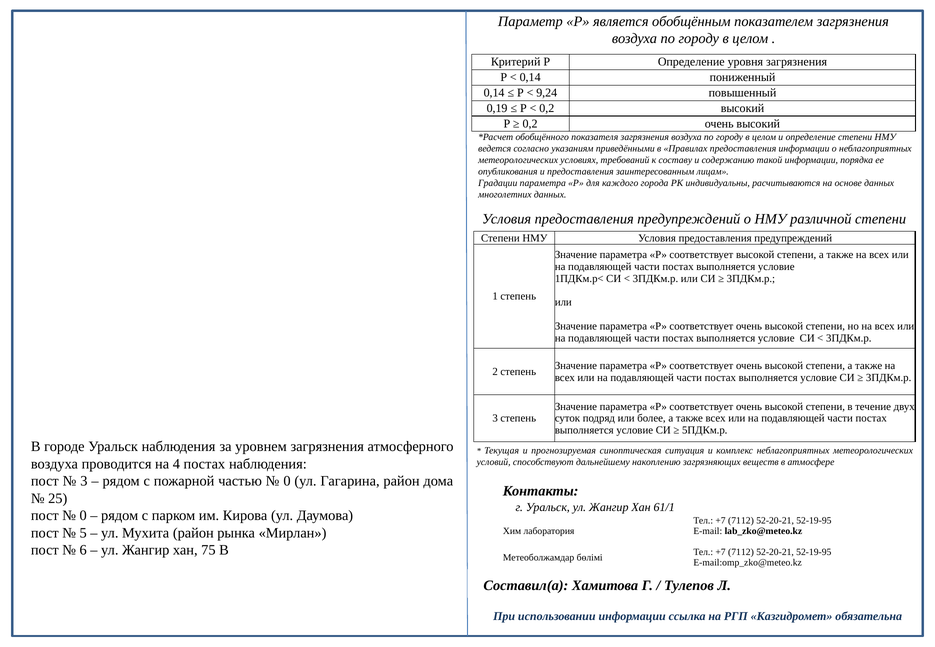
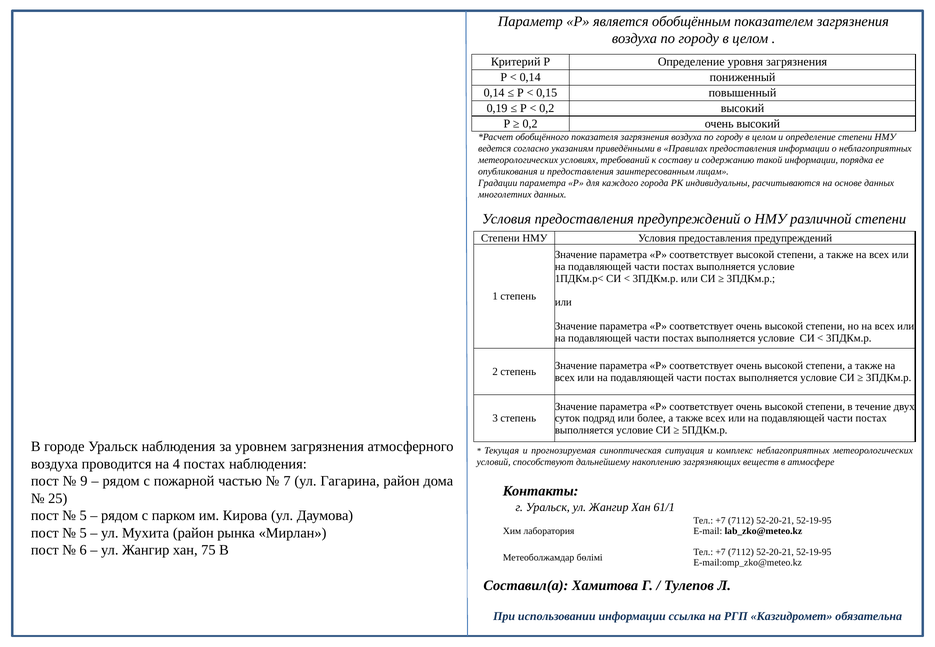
9,24: 9,24 -> 0,15 (547, 93)
3: 3 -> 9 (84, 481)
0: 0 -> 7 (287, 481)
0: 0 -> 5 (83, 516)
